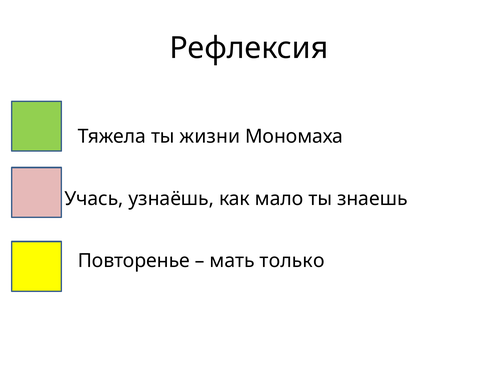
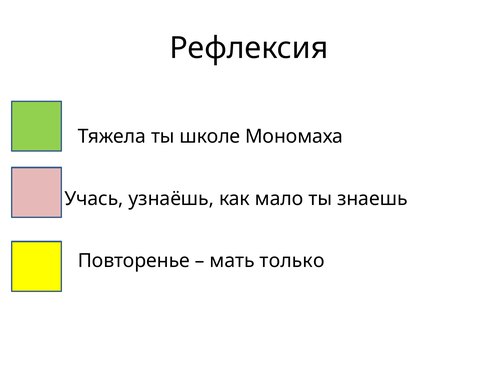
жизни: жизни -> школе (210, 136)
